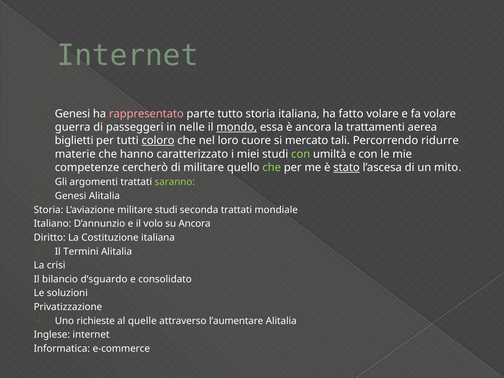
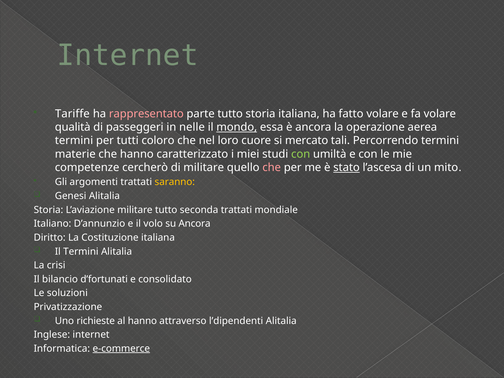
Genesi: Genesi -> Tariffe (72, 114)
guerra: guerra -> qualità (73, 127)
trattamenti: trattamenti -> operazione (375, 127)
biglietti: biglietti -> termini (74, 141)
coloro underline: present -> none (158, 141)
Percorrendo ridurre: ridurre -> termini (440, 141)
che colour: light green -> pink (272, 167)
saranno colour: light green -> yellow (175, 182)
militare studi: studi -> tutto (166, 210)
d’sguardo: d’sguardo -> d’fortunati (104, 279)
al quelle: quelle -> hanno (142, 321)
l’aumentare: l’aumentare -> l’dipendenti (236, 321)
e-commerce underline: none -> present (121, 349)
